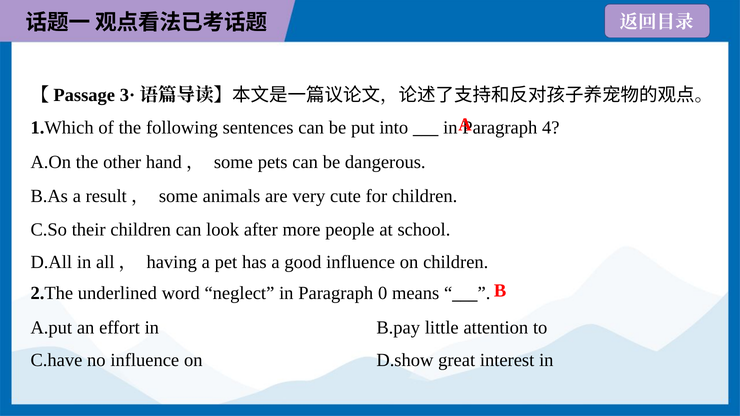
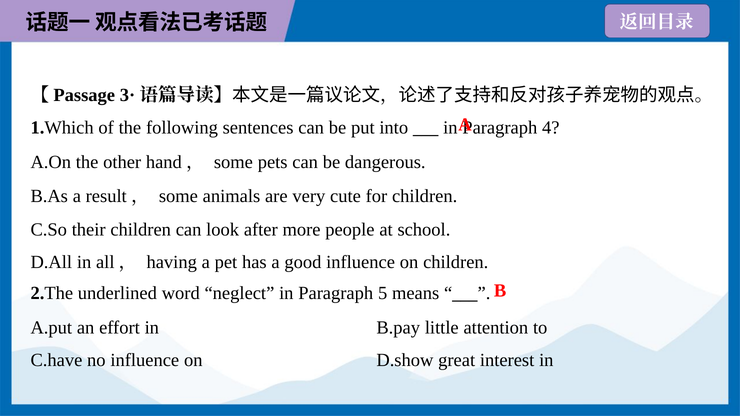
0: 0 -> 5 (383, 294)
